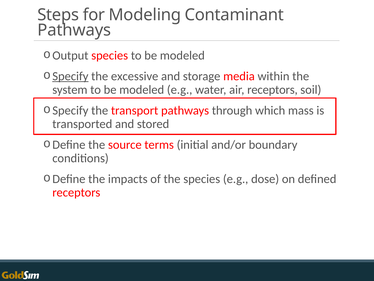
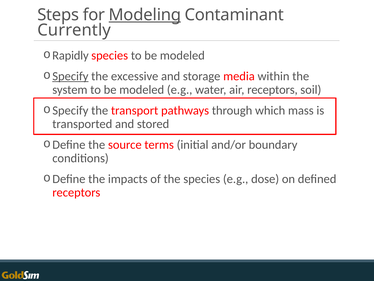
Modeling underline: none -> present (145, 15)
Pathways: Pathways -> Currently (74, 30)
Output: Output -> Rapidly (70, 55)
